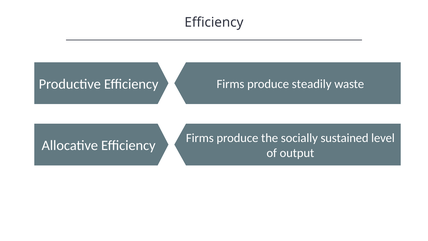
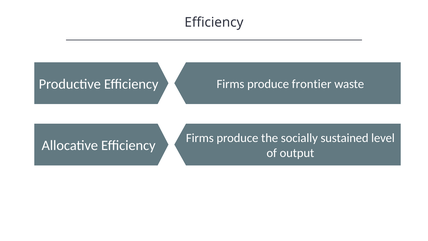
steadily: steadily -> frontier (312, 84)
